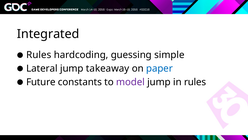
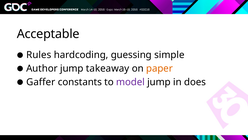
Integrated: Integrated -> Acceptable (48, 34)
Lateral: Lateral -> Author (42, 68)
paper colour: blue -> orange (159, 68)
Future: Future -> Gaffer (41, 82)
in rules: rules -> does (195, 82)
